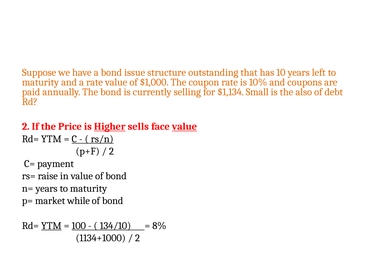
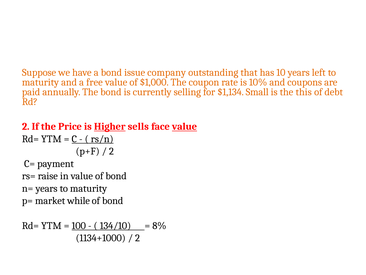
structure: structure -> company (167, 72)
a rate: rate -> free (94, 82)
also: also -> this (304, 92)
YTM underline: present -> none (51, 225)
